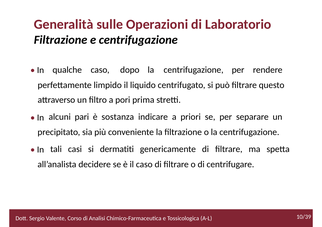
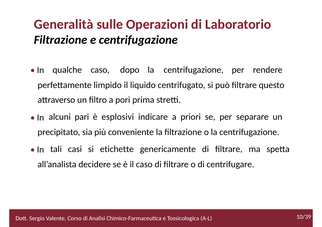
sostanza: sostanza -> esplosivi (118, 117)
dermatiti: dermatiti -> etichette (117, 150)
